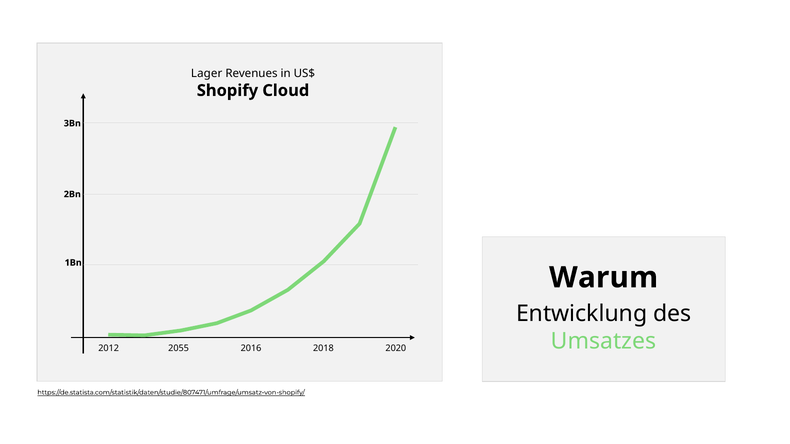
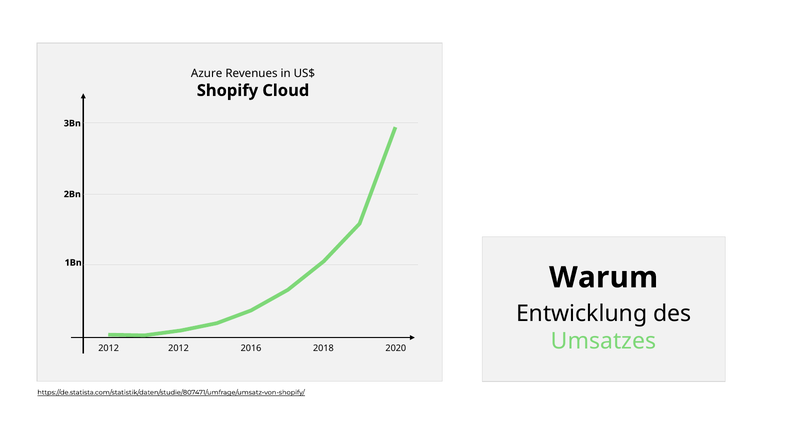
Lager: Lager -> Azure (207, 73)
2012 2055: 2055 -> 2012 (179, 349)
